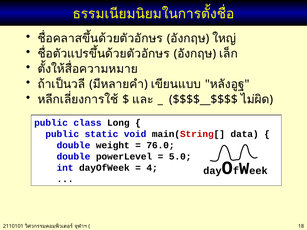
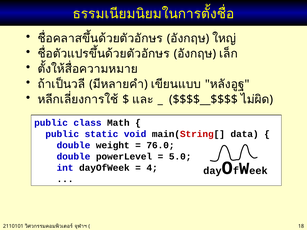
Long: Long -> Math (118, 123)
